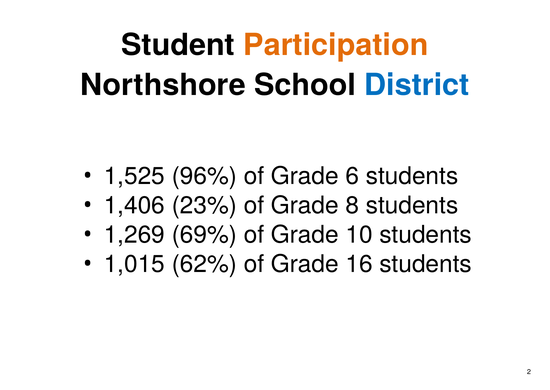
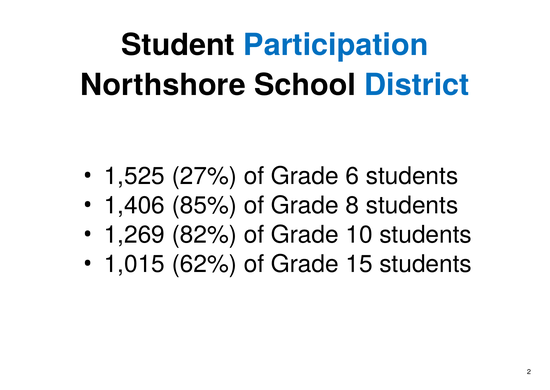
Participation colour: orange -> blue (336, 45)
96%: 96% -> 27% (204, 176)
23%: 23% -> 85% (204, 206)
69%: 69% -> 82% (204, 235)
16: 16 -> 15 (359, 264)
